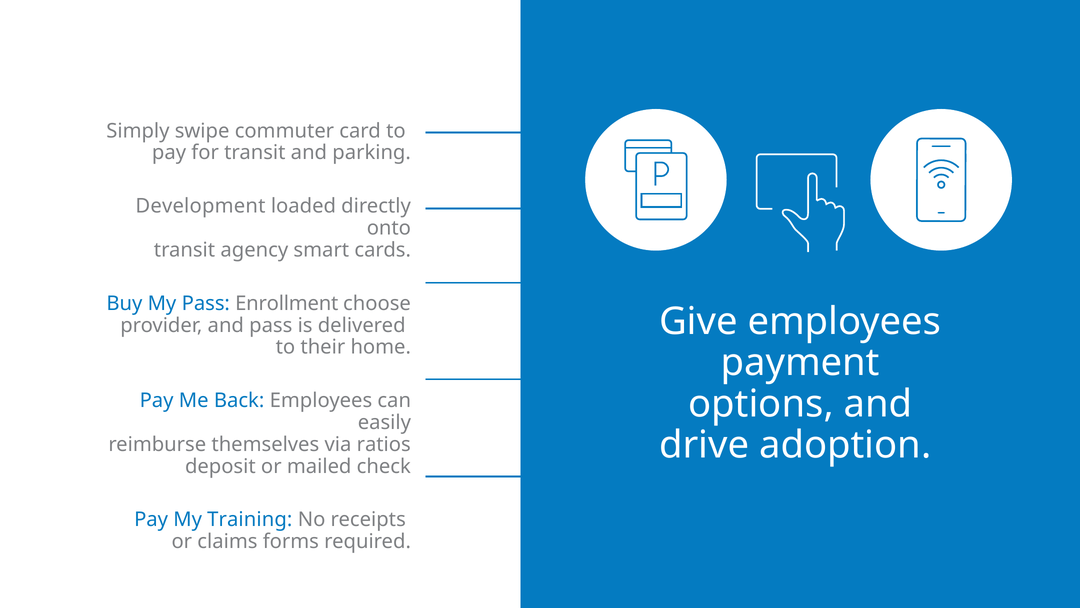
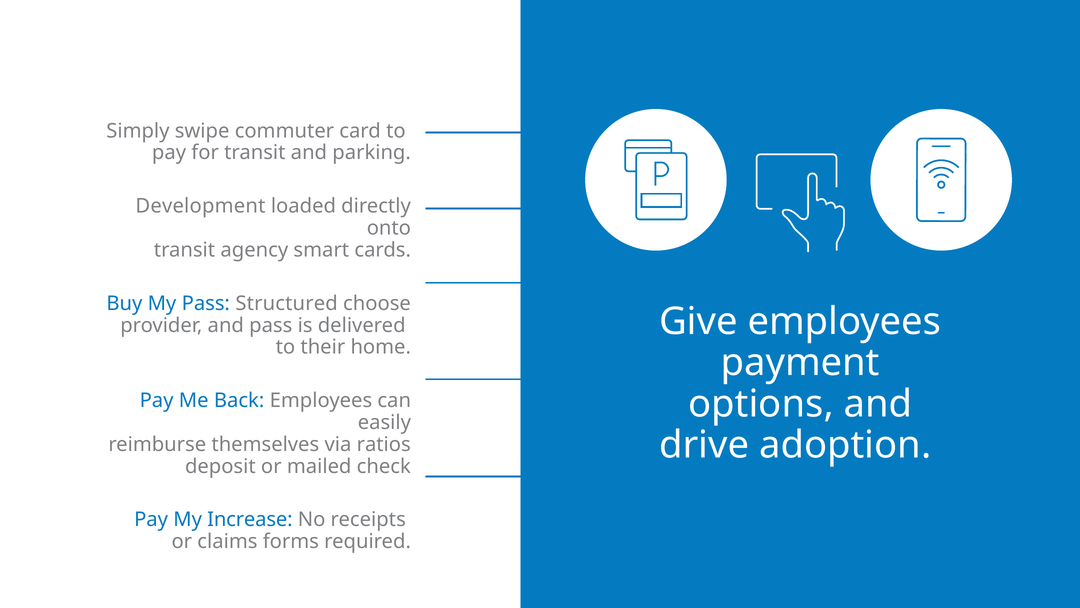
Enrollment: Enrollment -> Structured (287, 303)
Training: Training -> Increase (250, 519)
